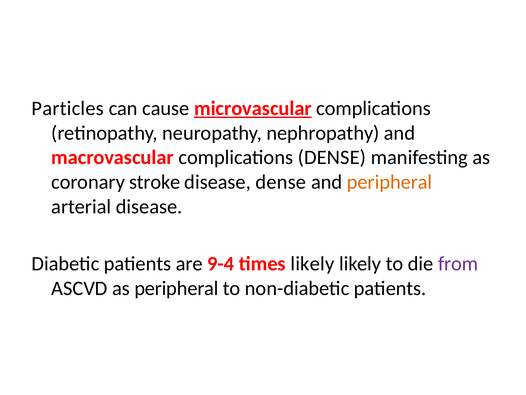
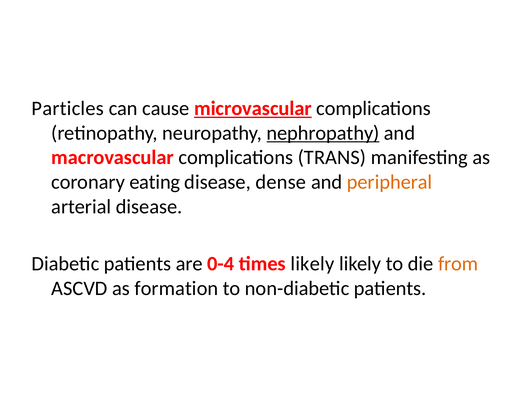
nephropathy underline: none -> present (323, 133)
complications DENSE: DENSE -> TRANS (332, 157)
stroke: stroke -> eating (155, 182)
9-4: 9-4 -> 0-4 (221, 264)
from colour: purple -> orange (458, 264)
as peripheral: peripheral -> formation (176, 288)
